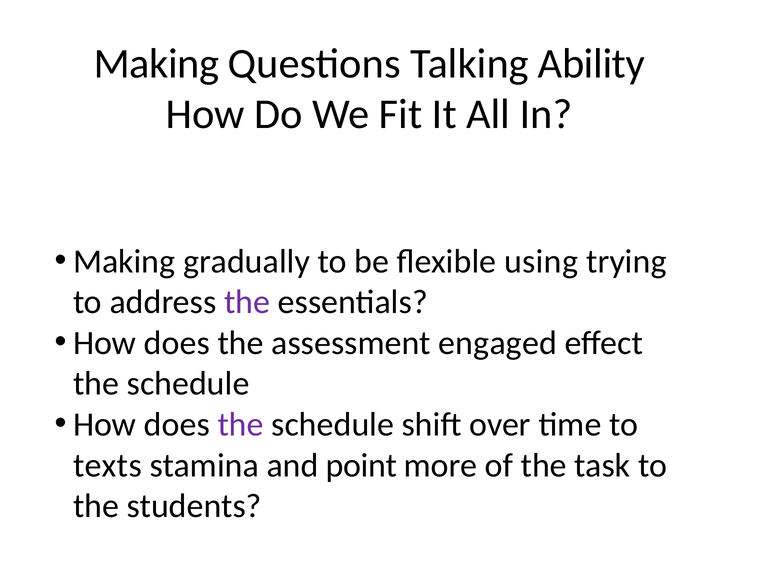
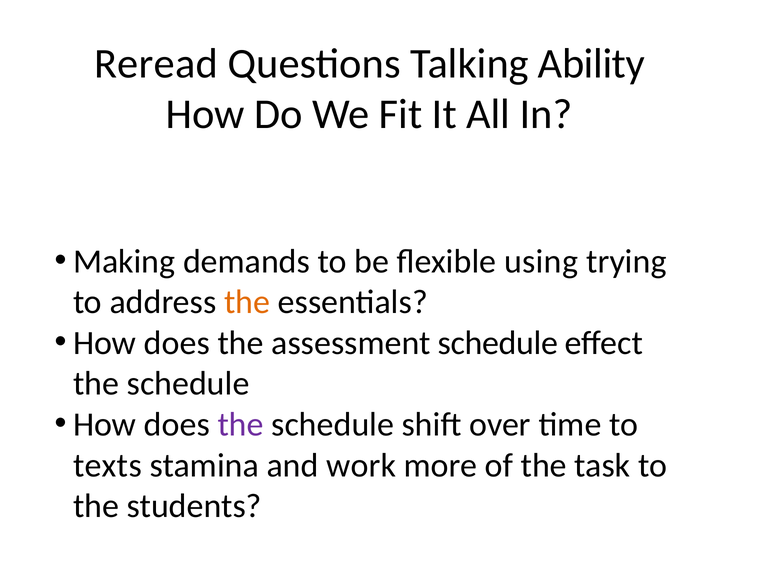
Making: Making -> Reread (156, 64)
gradually: gradually -> demands (247, 262)
the colour: purple -> orange (247, 302)
assessment engaged: engaged -> schedule (498, 343)
point: point -> work (361, 465)
